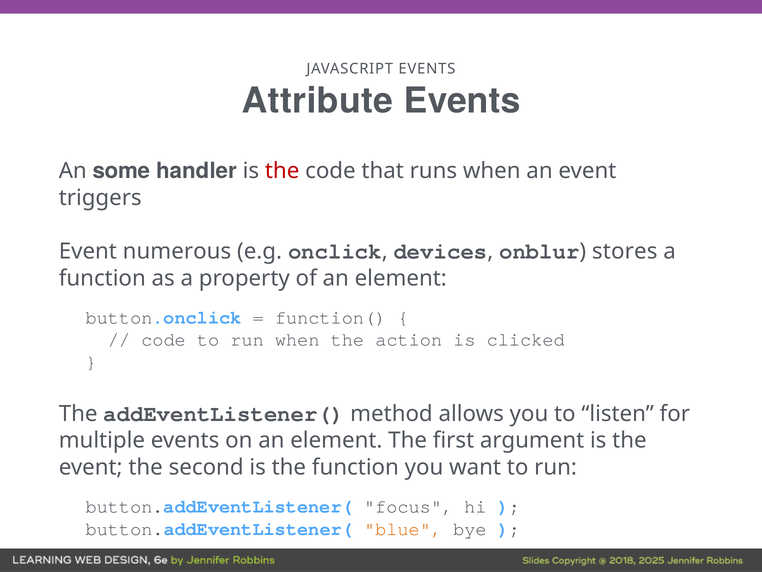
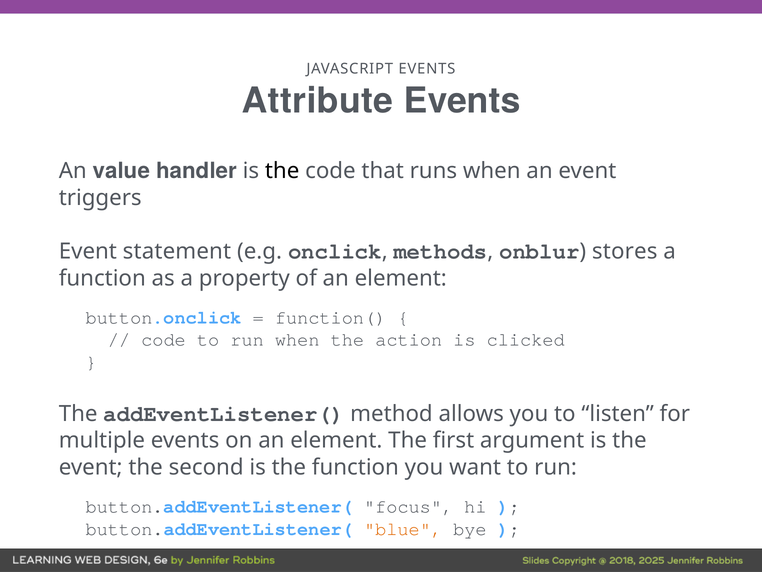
some: some -> value (121, 171)
the colour: red -> black (282, 171)
numerous: numerous -> statement (177, 251)
devices: devices -> methods (440, 251)
